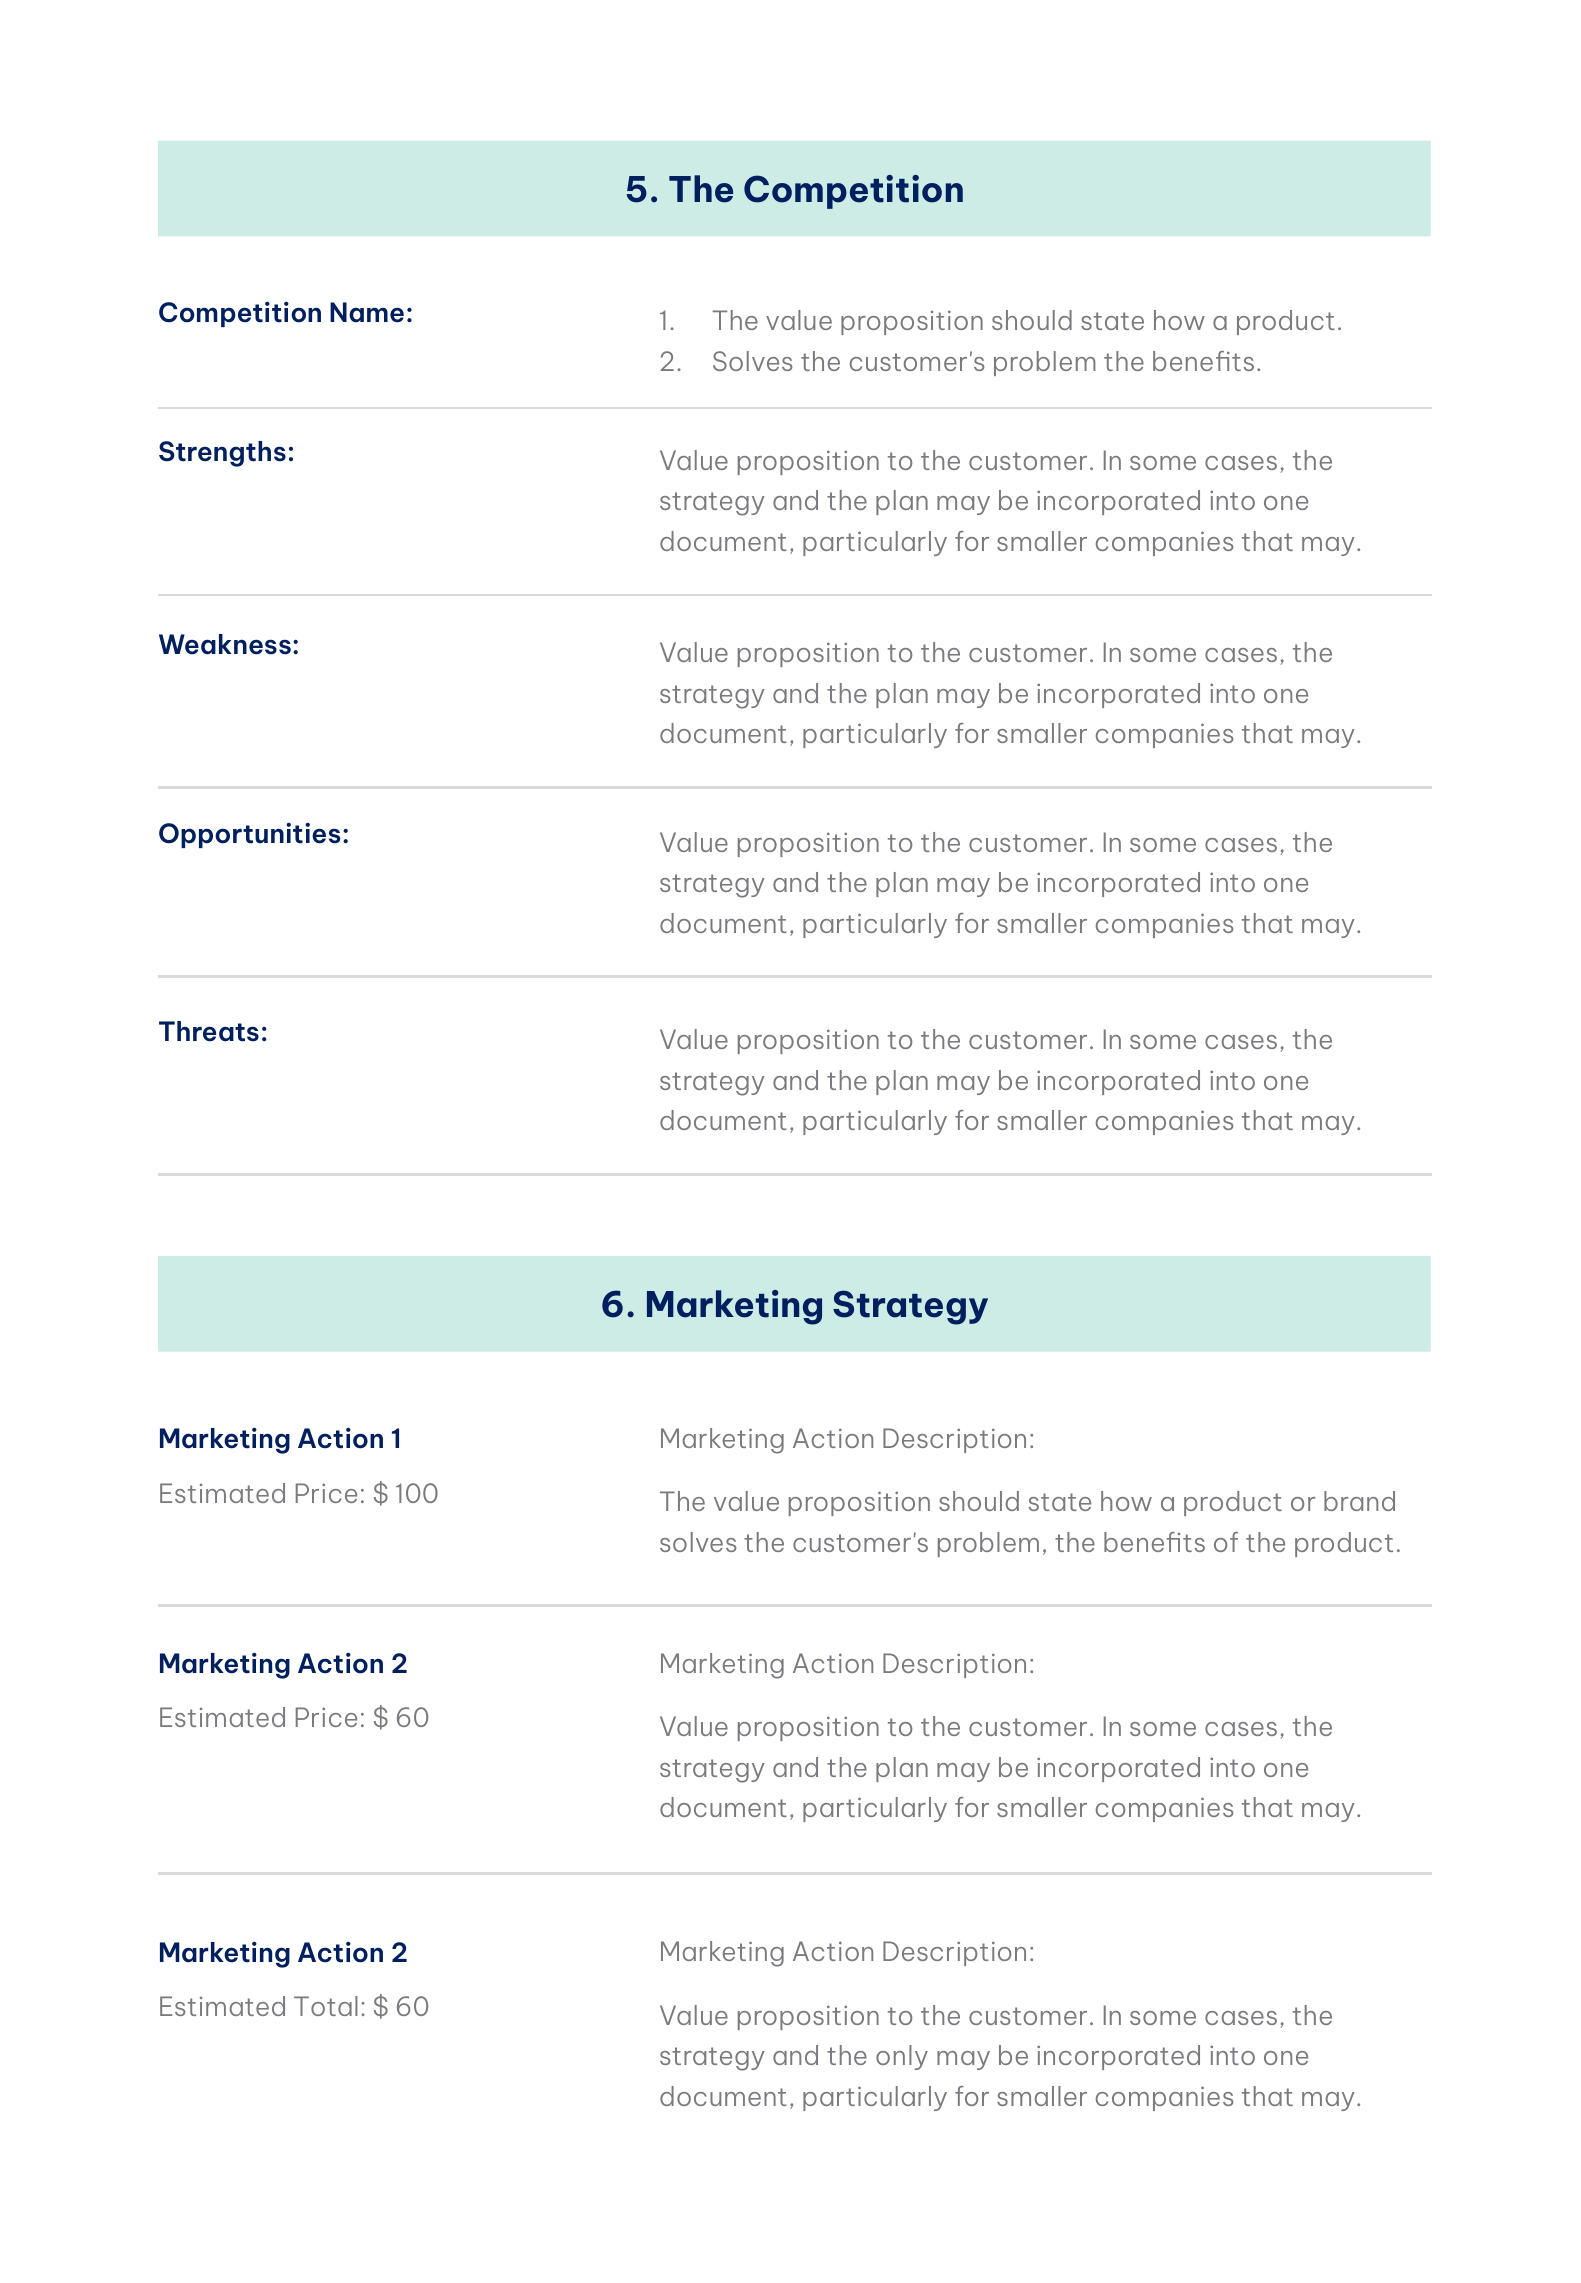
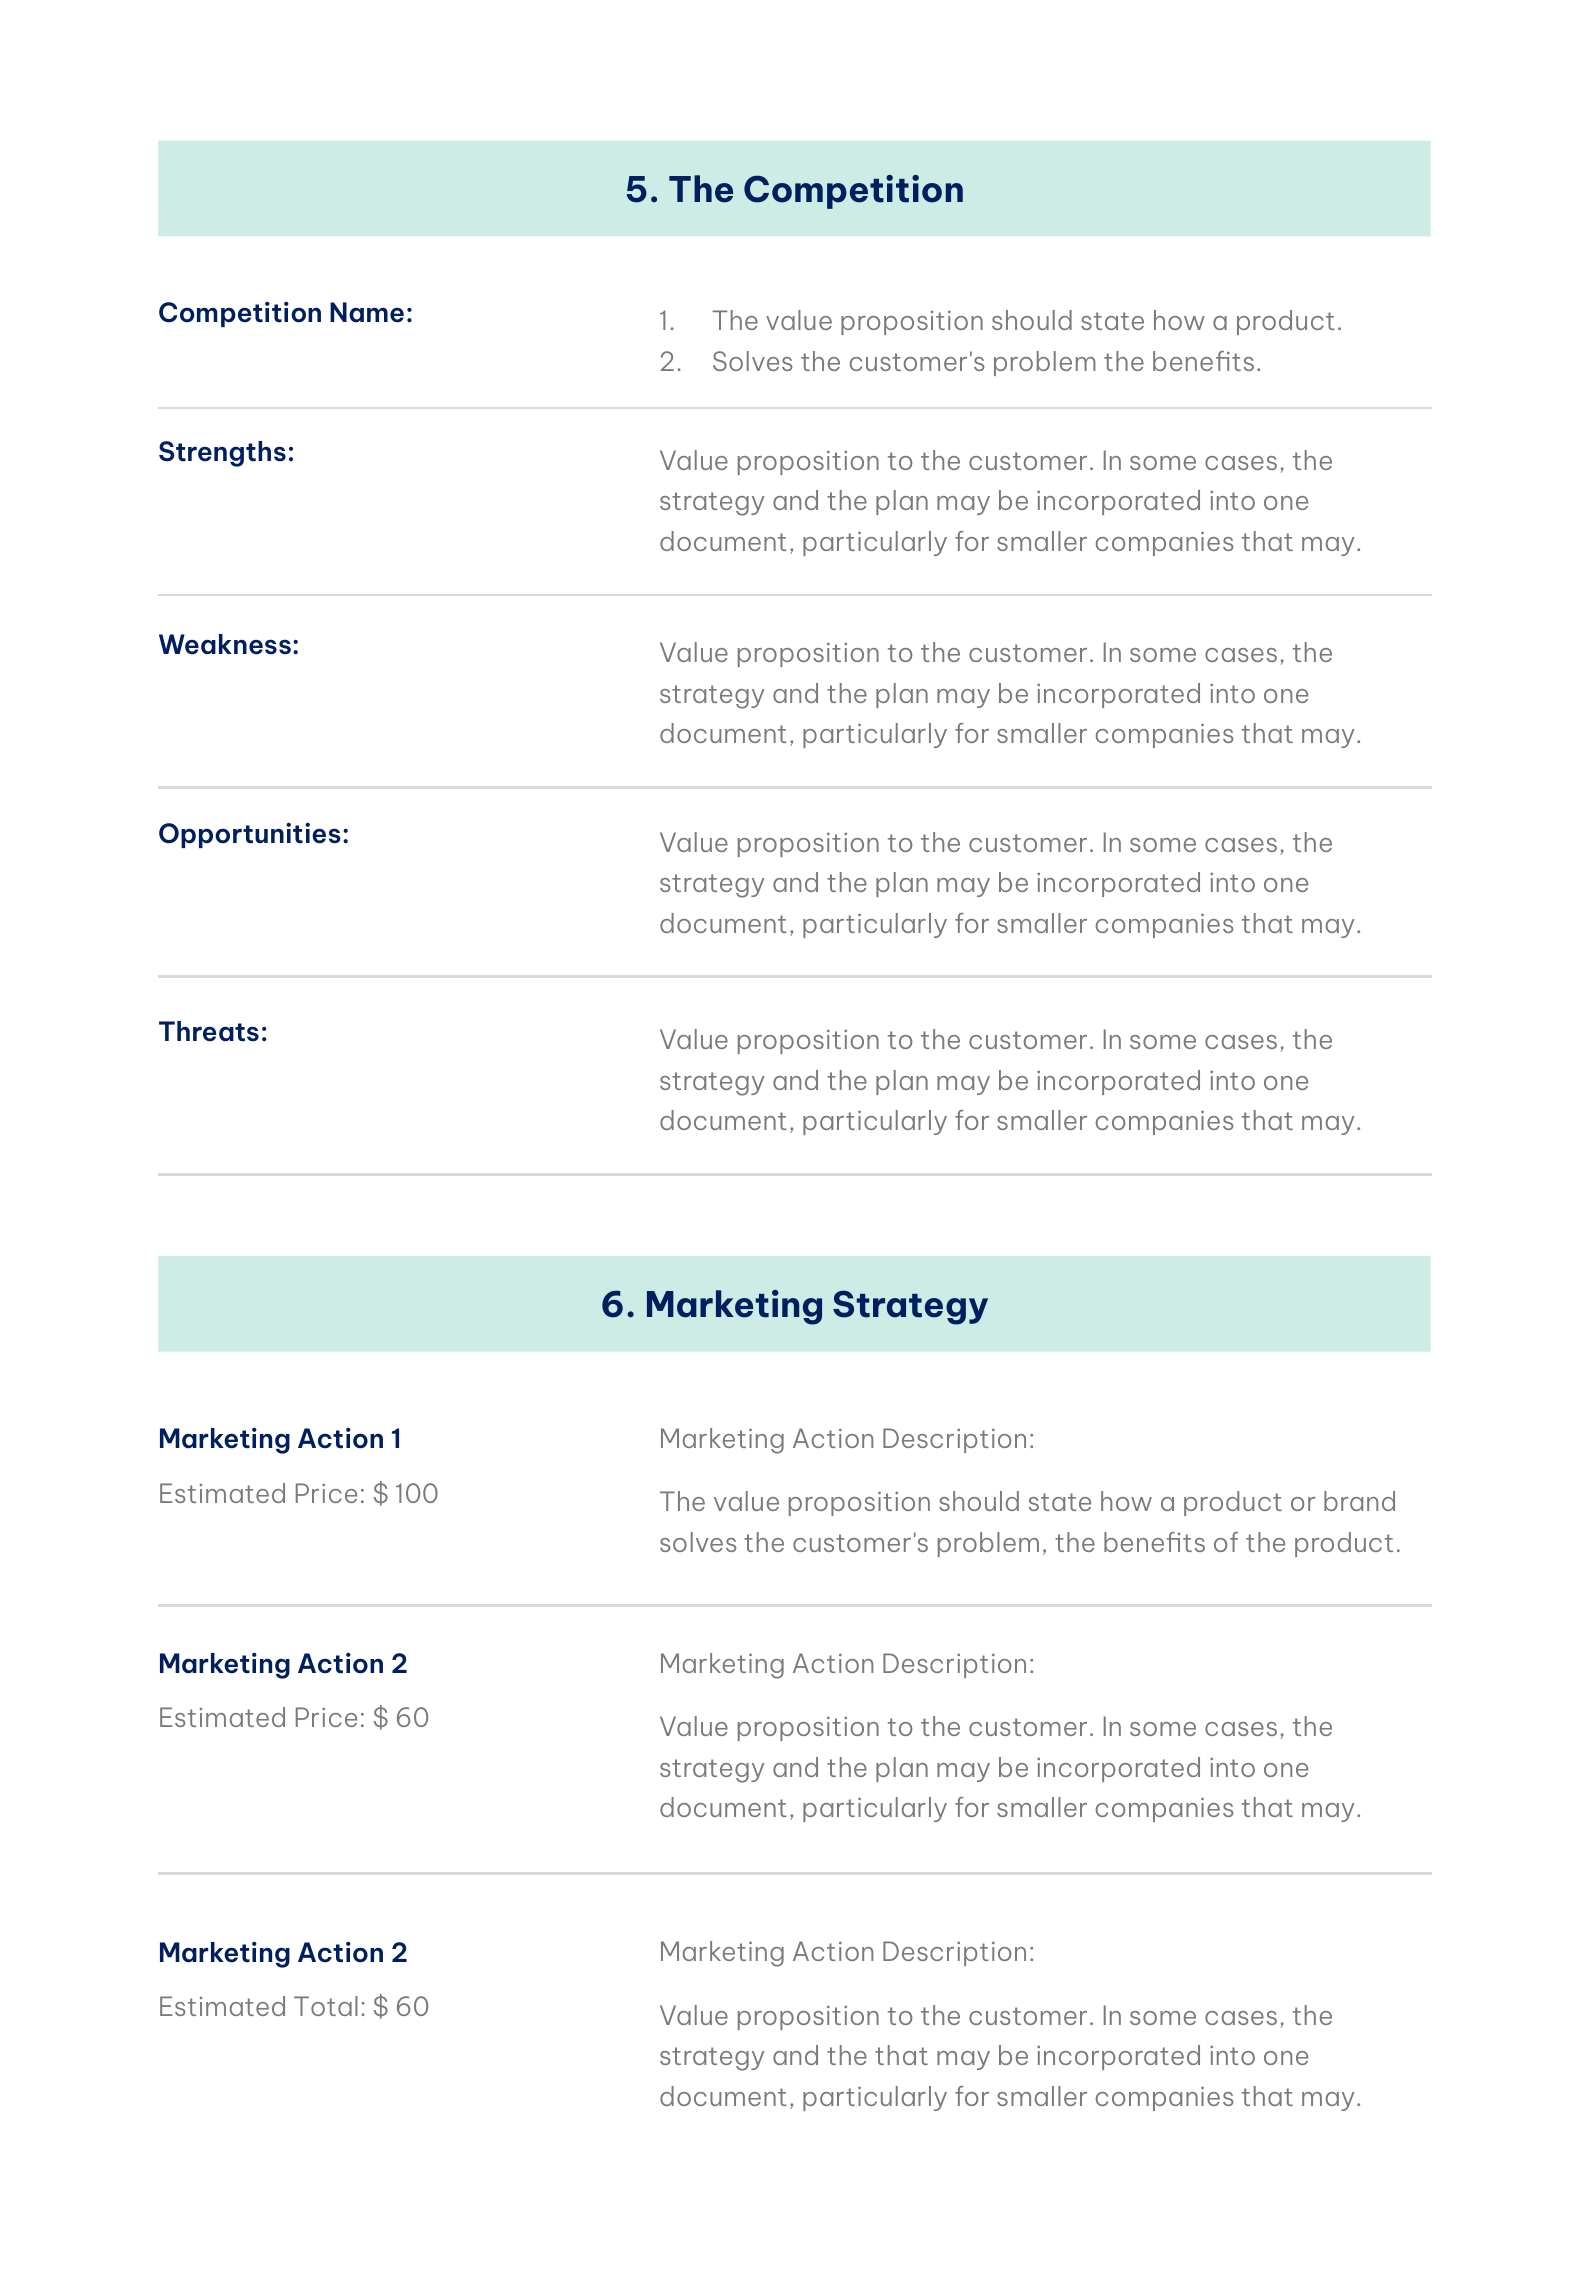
the only: only -> that (902, 2058)
